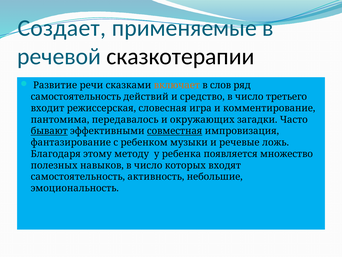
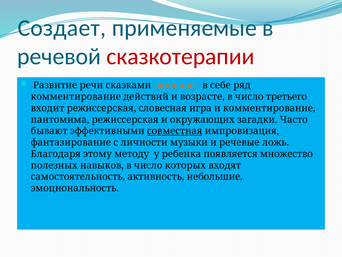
сказкотерапии colour: black -> red (180, 56)
слов: слов -> себе (220, 85)
самостоятельность: самостоятельность -> комментирование (76, 97)
средство: средство -> возрасте (202, 97)
пантомима передавалось: передавалось -> режиссерская (125, 119)
бывают underline: present -> none (49, 131)
ребенком: ребенком -> личности (144, 142)
